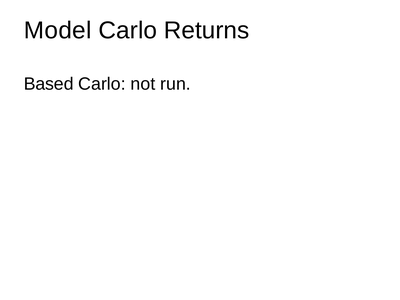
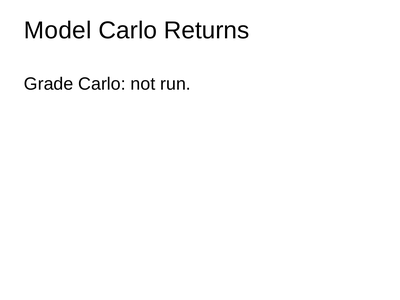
Based: Based -> Grade (49, 84)
